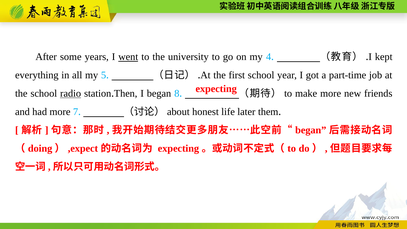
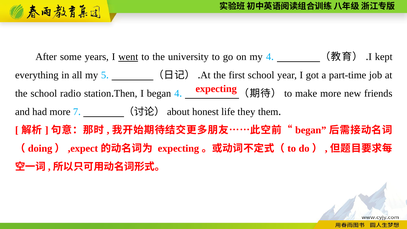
radio underline: present -> none (71, 93)
began 8: 8 -> 4 (177, 93)
later: later -> they (246, 112)
